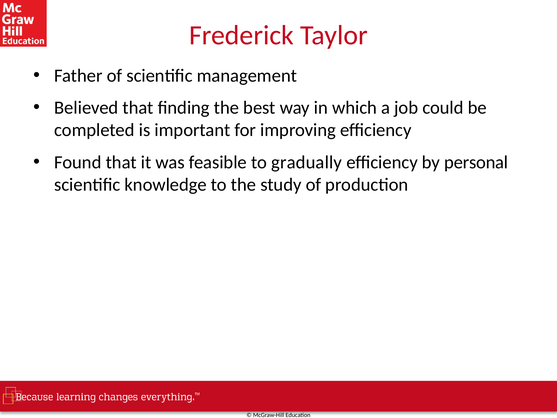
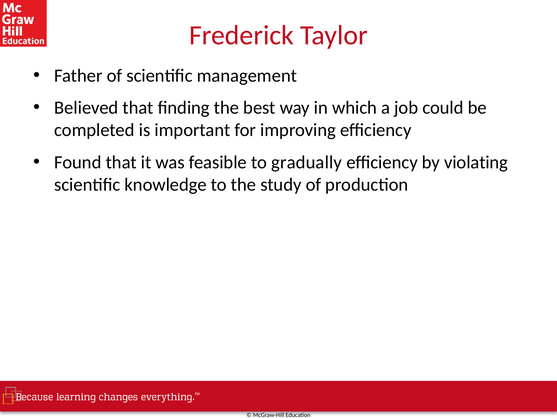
personal: personal -> violating (476, 162)
